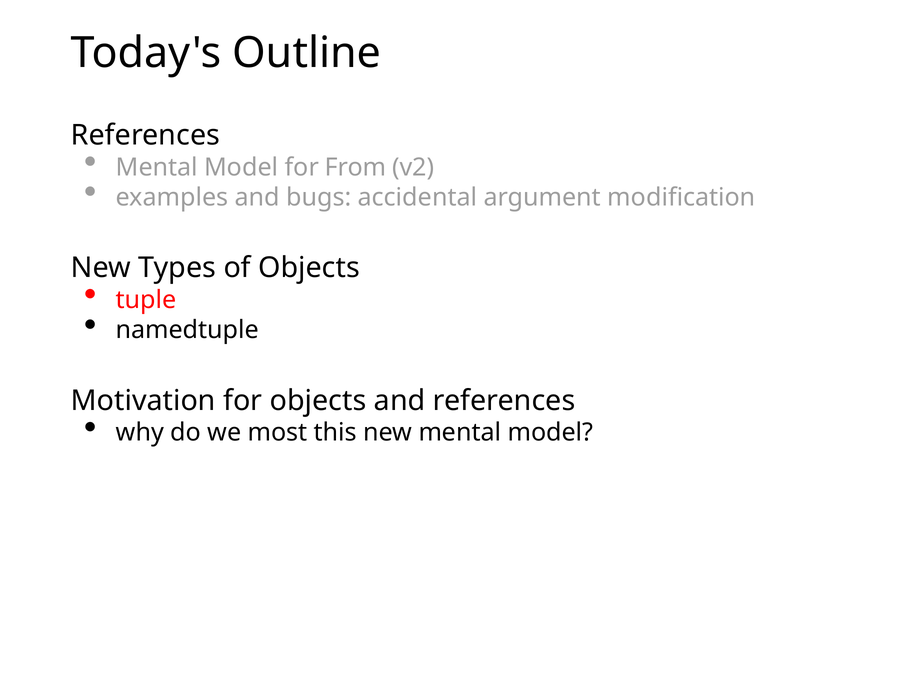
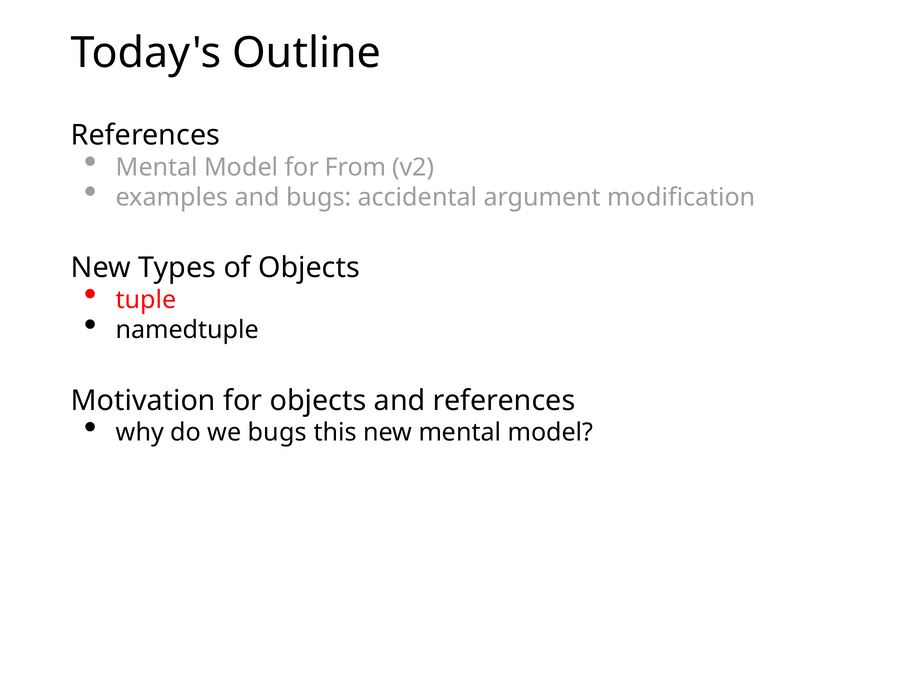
we most: most -> bugs (277, 432)
